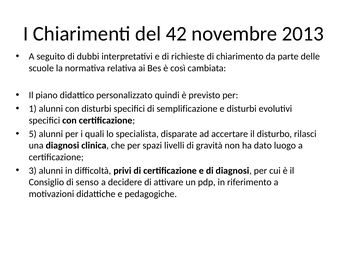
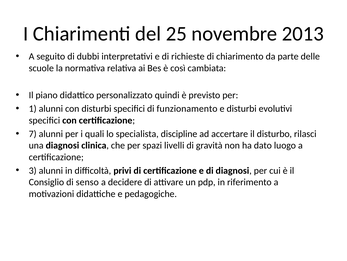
42: 42 -> 25 (176, 34)
semplificazione: semplificazione -> funzionamento (187, 108)
5: 5 -> 7 (33, 133)
disparate: disparate -> discipline (179, 133)
